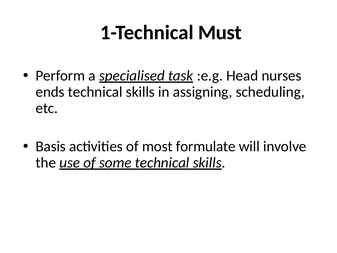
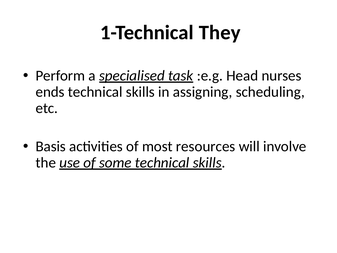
Must: Must -> They (220, 33)
formulate: formulate -> resources (206, 146)
